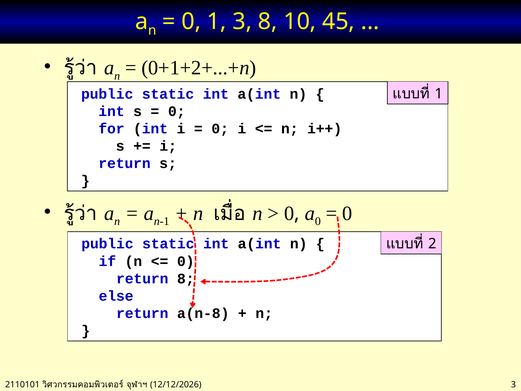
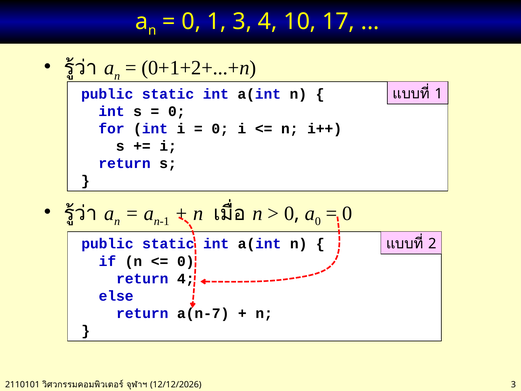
3 8: 8 -> 4 (268, 21)
45: 45 -> 17 (338, 21)
return 8: 8 -> 4 (186, 278)
a(n-8: a(n-8 -> a(n-7 (203, 313)
